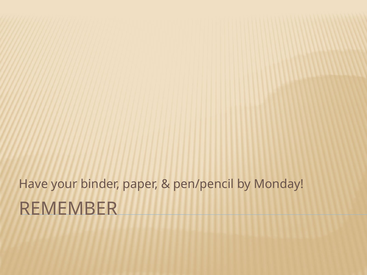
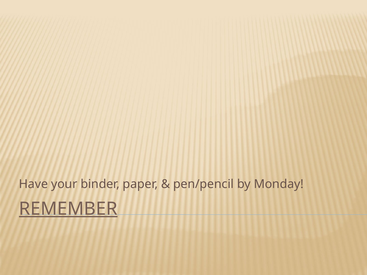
REMEMBER underline: none -> present (68, 209)
